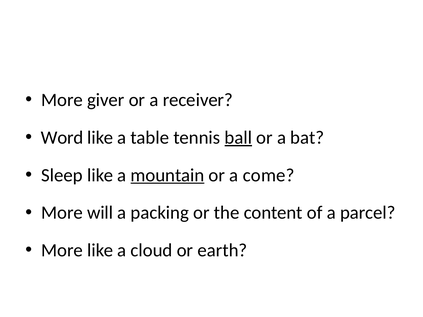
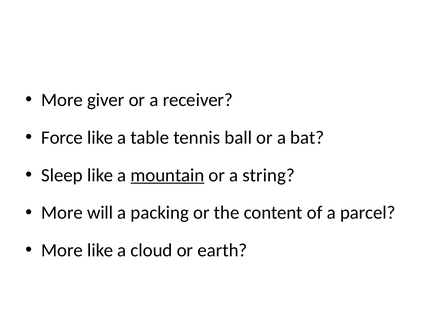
Word: Word -> Force (62, 138)
ball underline: present -> none (238, 138)
come: come -> string (269, 175)
